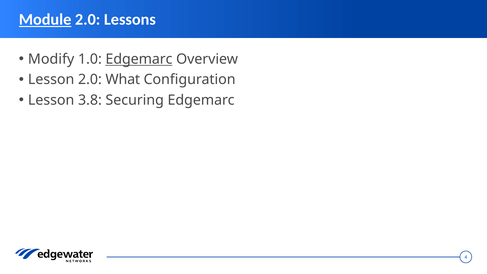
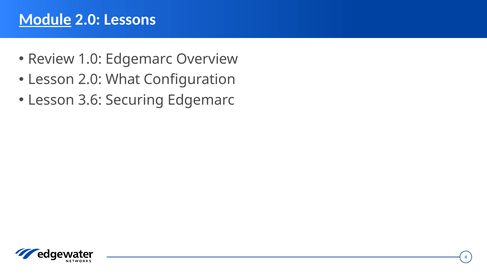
Modify: Modify -> Review (51, 59)
Edgemarc underline: present -> none (139, 59)
3.8: 3.8 -> 3.6 (90, 100)
